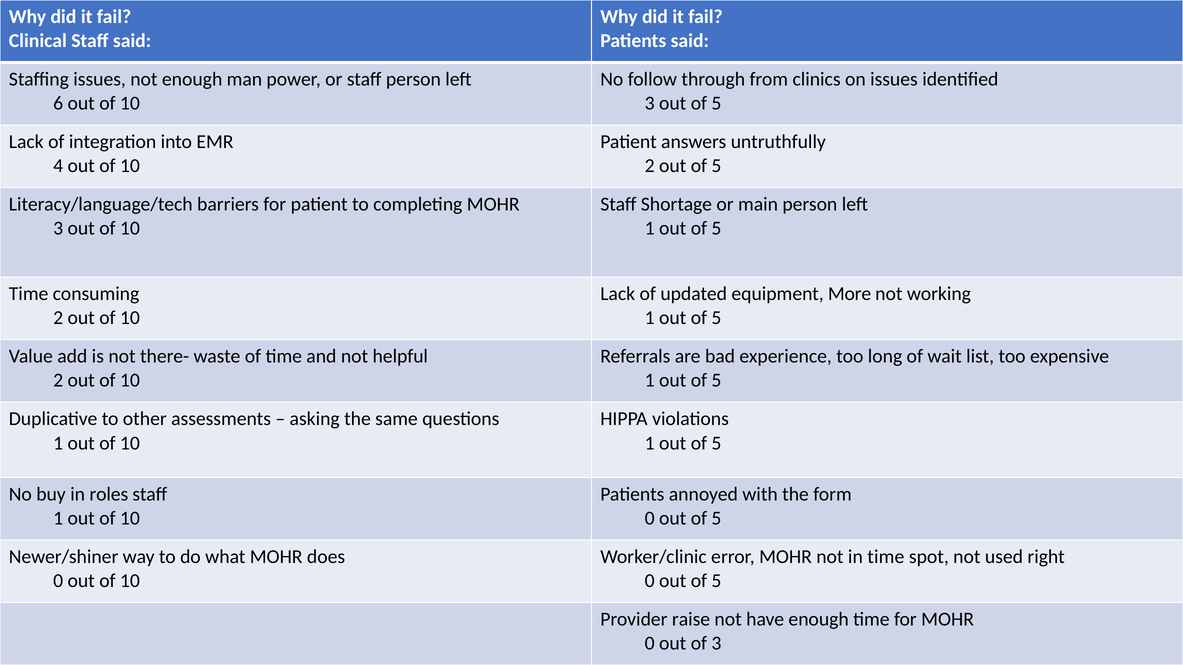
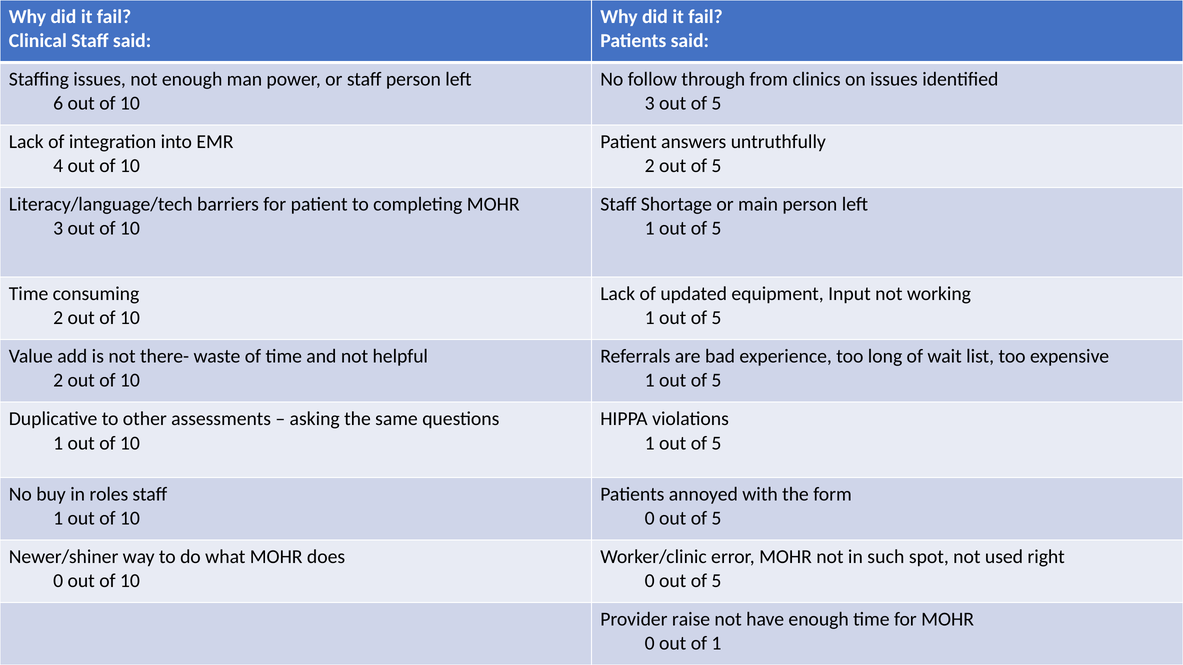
More: More -> Input (849, 294)
in time: time -> such (886, 557)
of 3: 3 -> 1 (716, 644)
